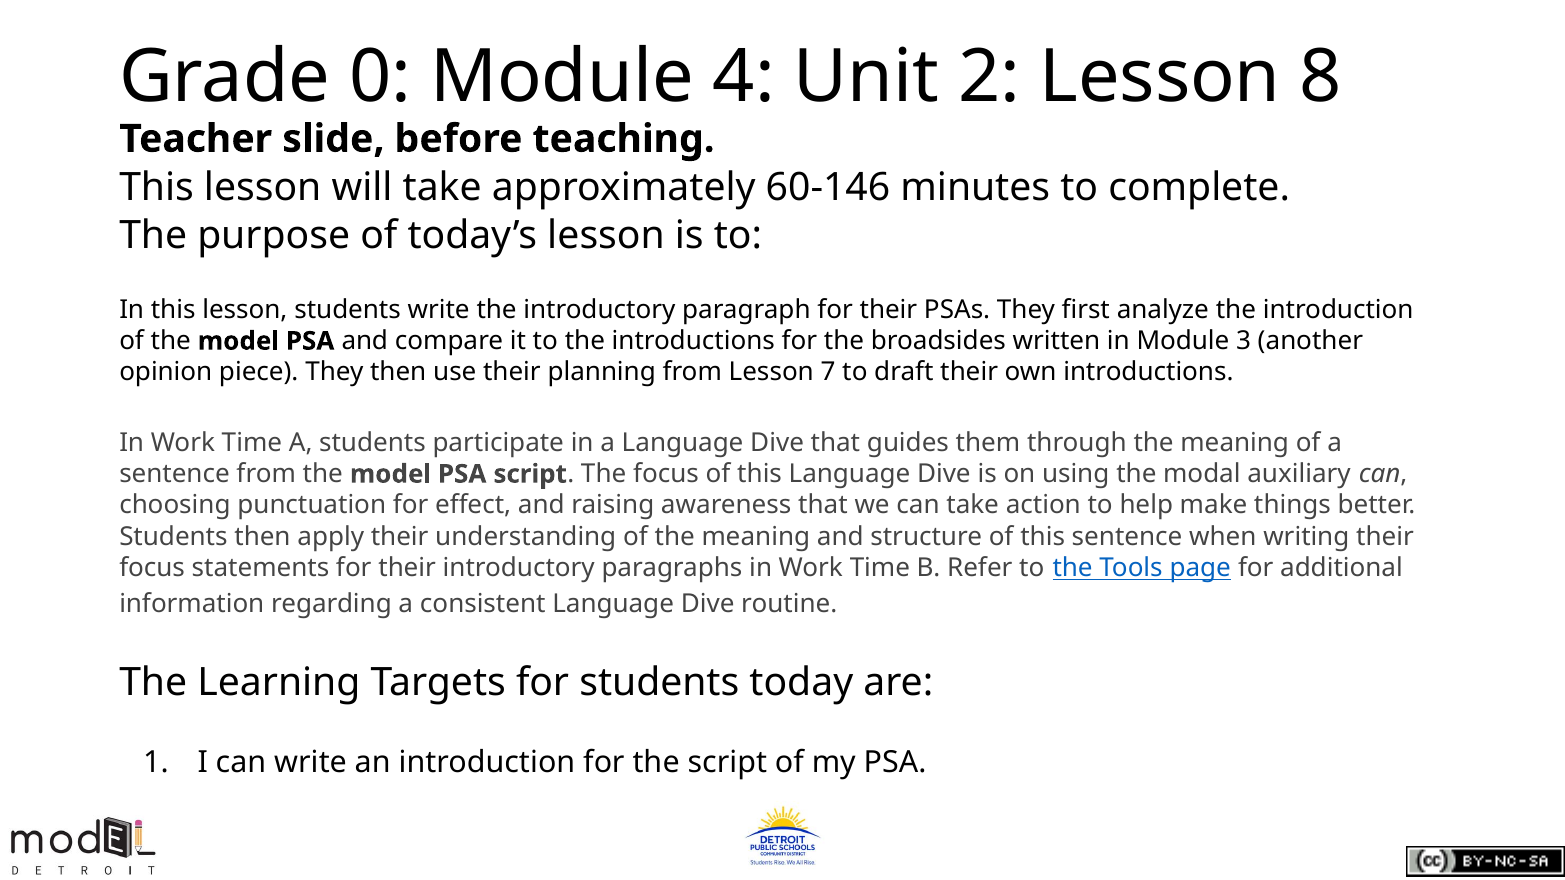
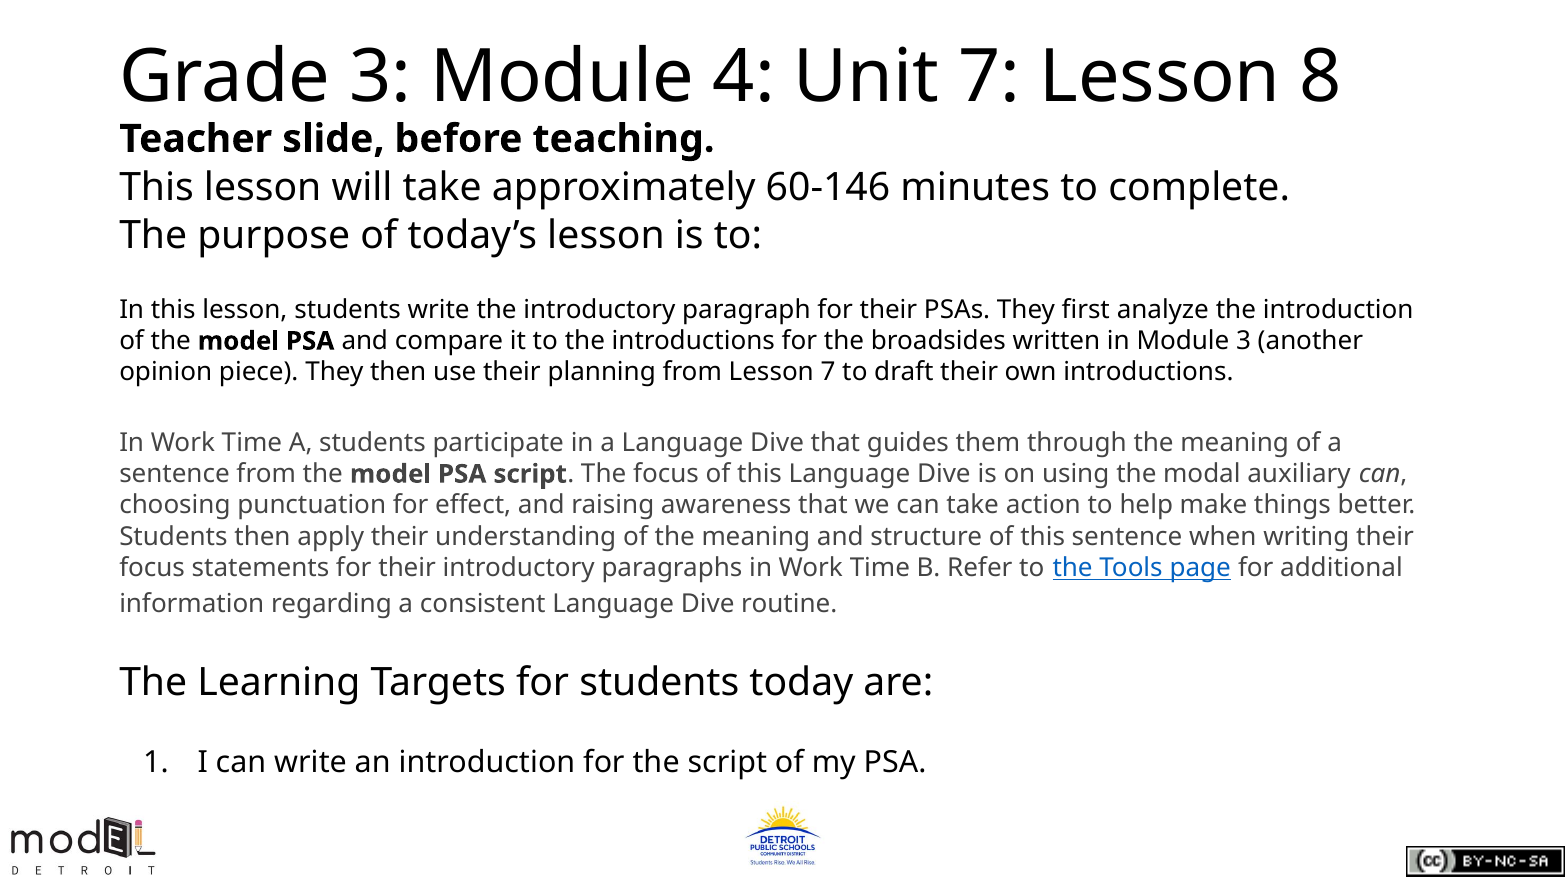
Grade 0: 0 -> 3 (380, 78)
Unit 2: 2 -> 7 (989, 78)
